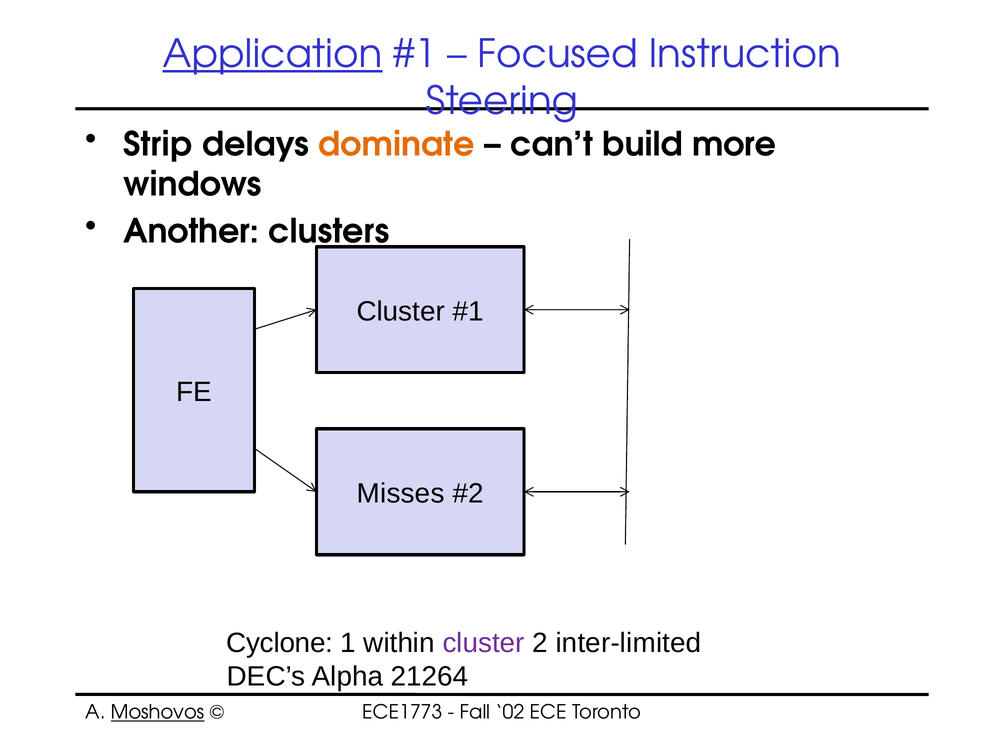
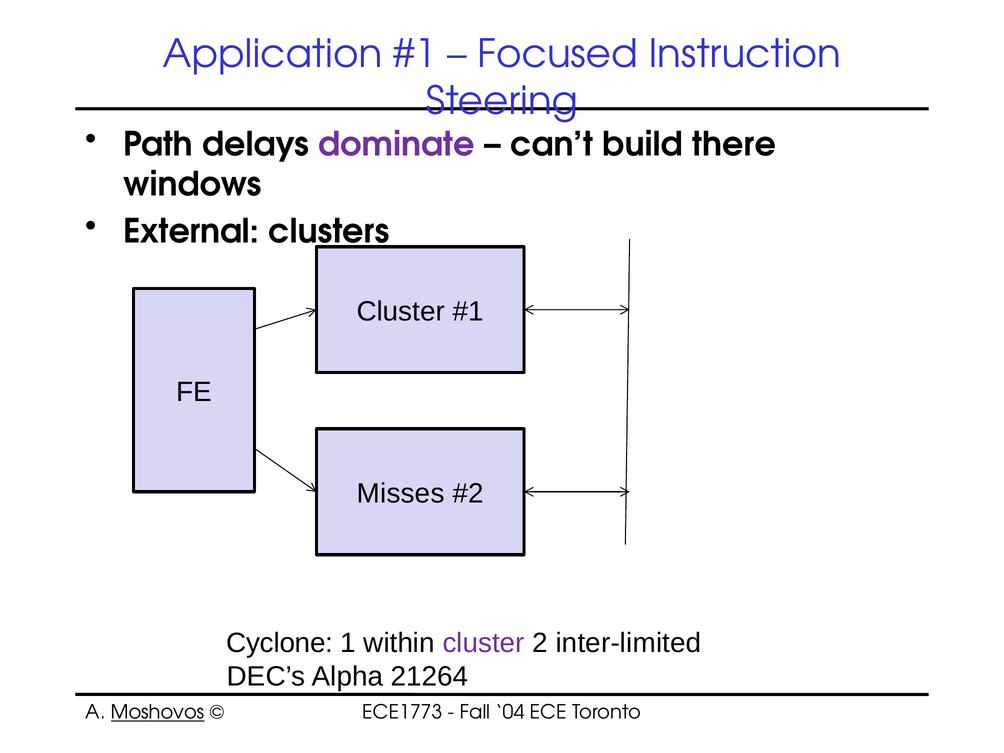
Application underline: present -> none (273, 55)
Strip: Strip -> Path (158, 145)
dominate colour: orange -> purple (397, 145)
more: more -> there (734, 145)
Another: Another -> External (191, 232)
02: 02 -> 04 (510, 713)
